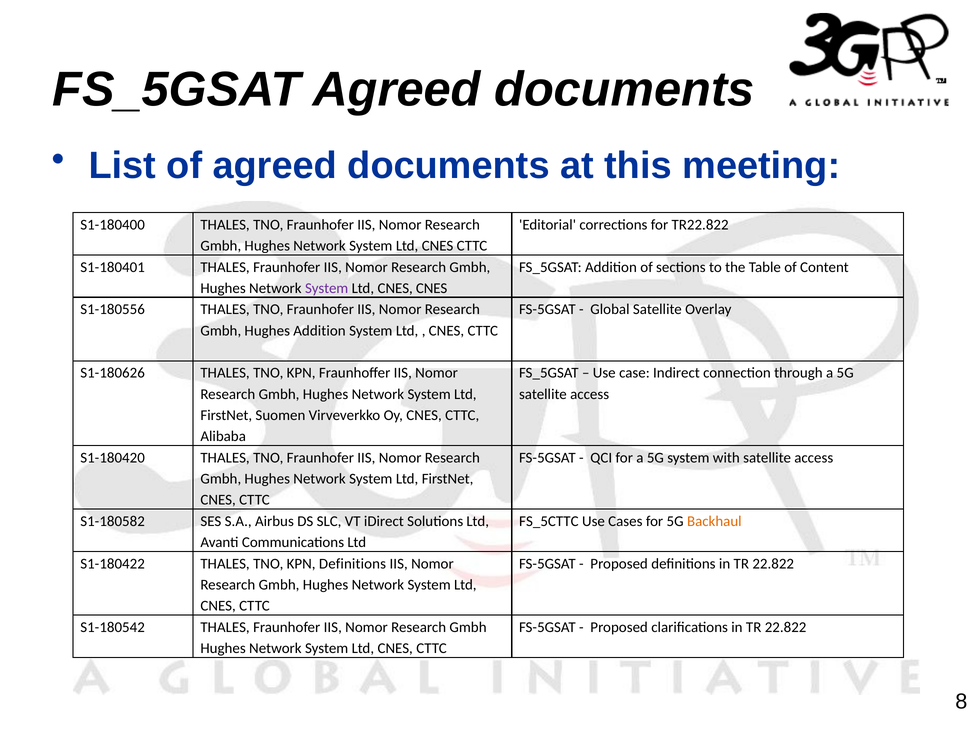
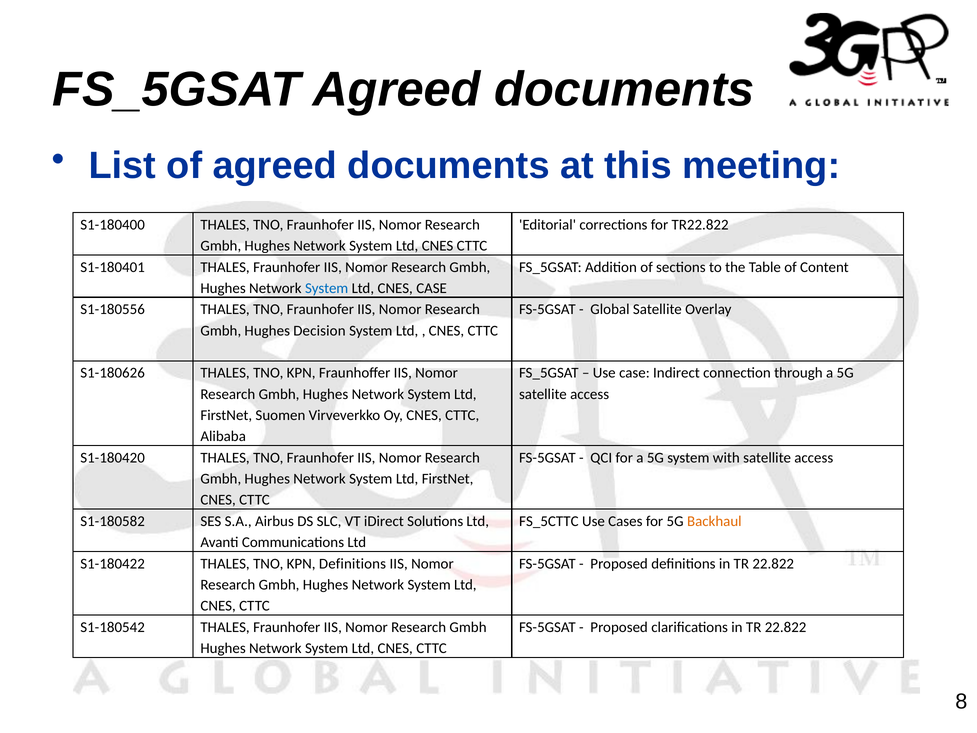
System colour: purple -> blue (327, 288)
CNES CNES: CNES -> CASE (432, 288)
Hughes Addition: Addition -> Decision (319, 331)
